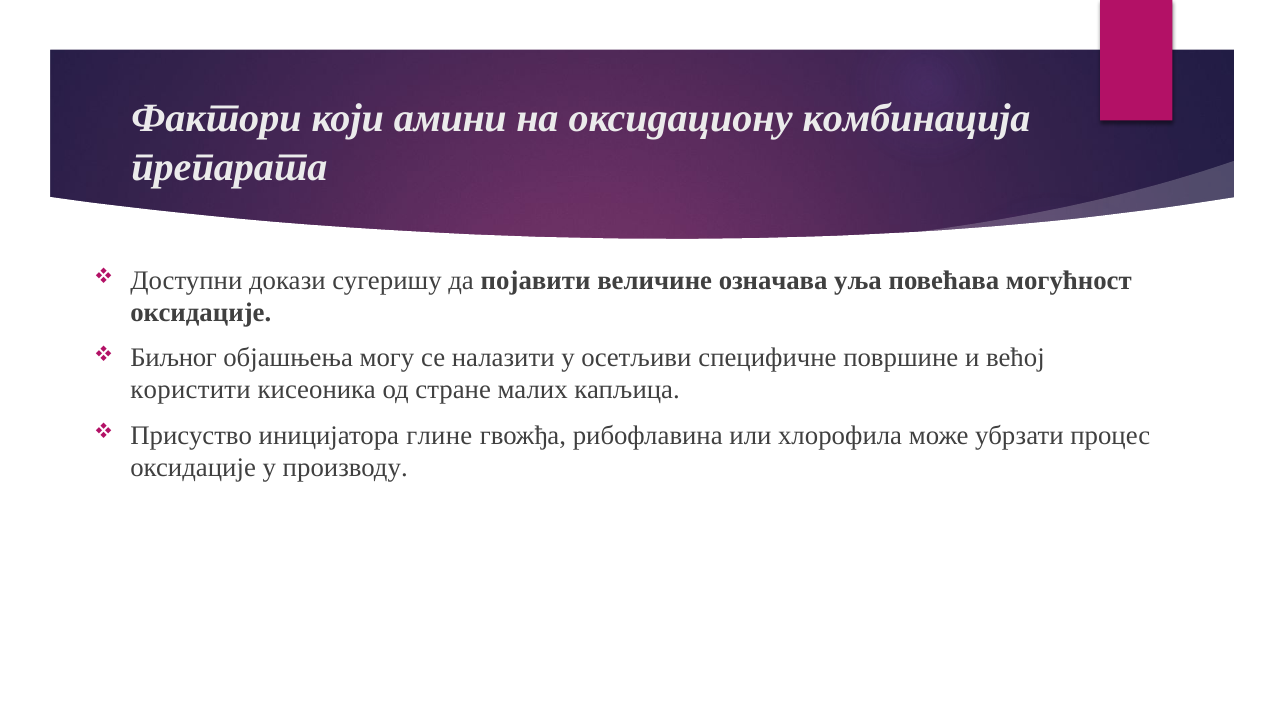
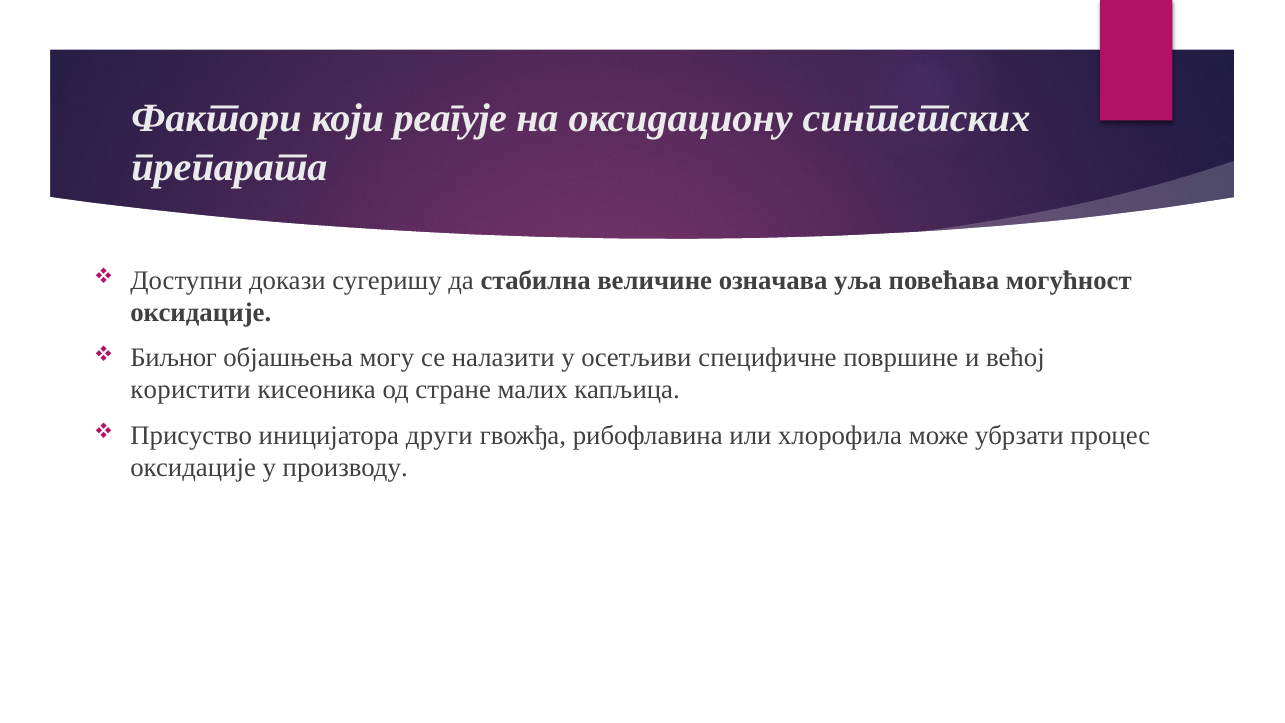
амини: амини -> реагује (450, 119)
комбинација: комбинација -> синтетских (916, 119)
појавити: појавити -> стабилна (536, 280)
глине: глине -> други (439, 436)
